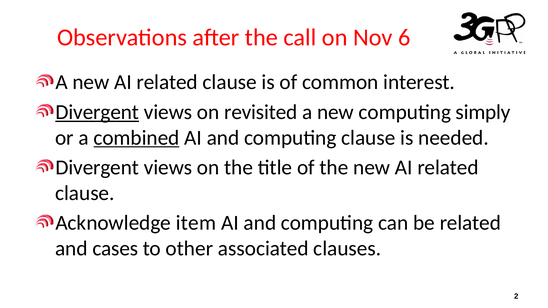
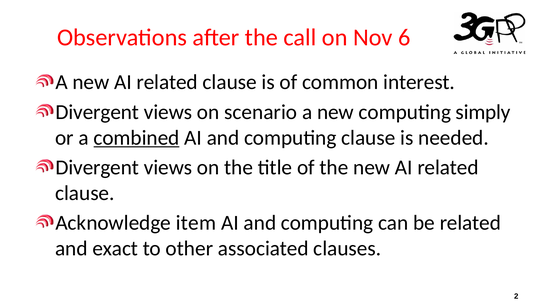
Divergent underline: present -> none (97, 112)
revisited: revisited -> scenario (261, 112)
cases: cases -> exact (115, 249)
